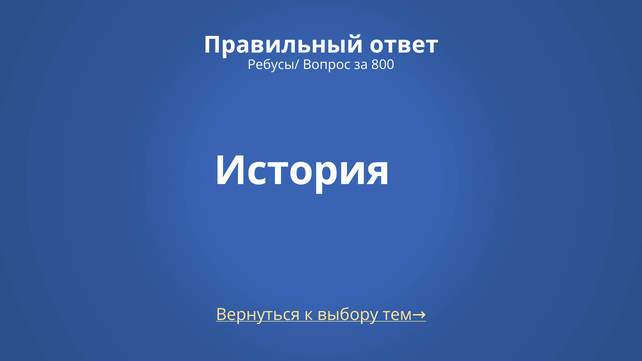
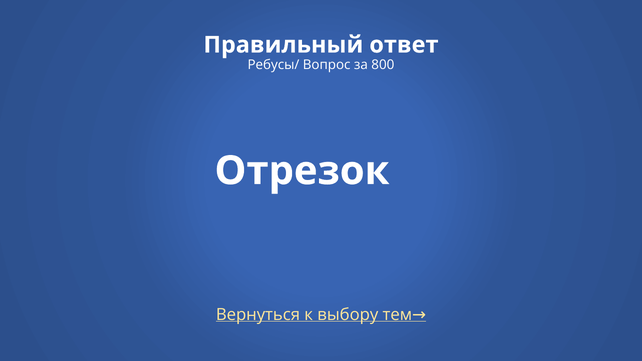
История: История -> Отрезок (302, 171)
